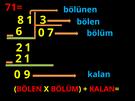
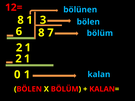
71=: 71= -> 12= (14, 7)
0: 0 -> 8 (41, 33)
0 9: 9 -> 1 (27, 75)
